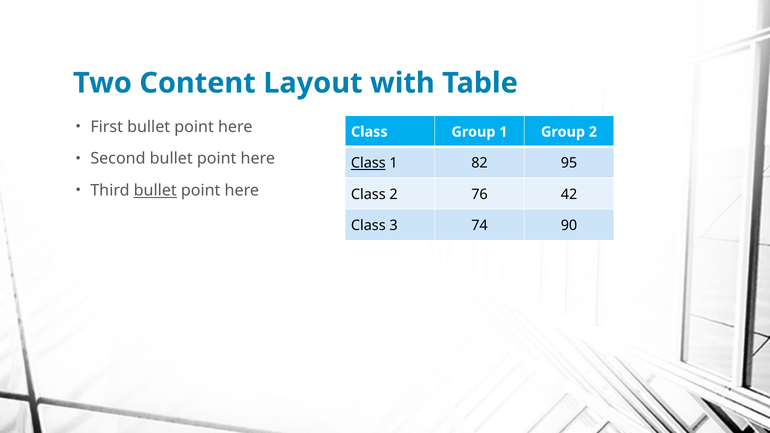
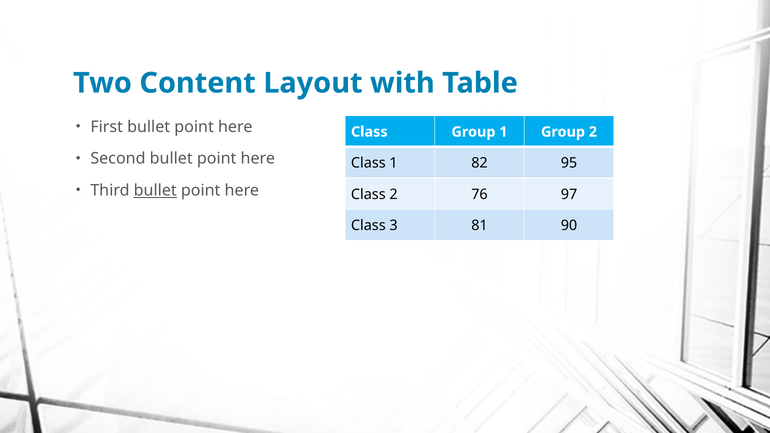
Class underline: present -> none (368, 163)
42: 42 -> 97 (569, 195)
74: 74 -> 81 (480, 226)
